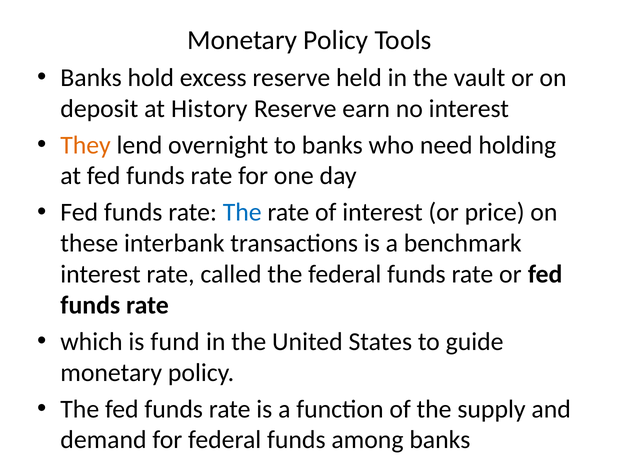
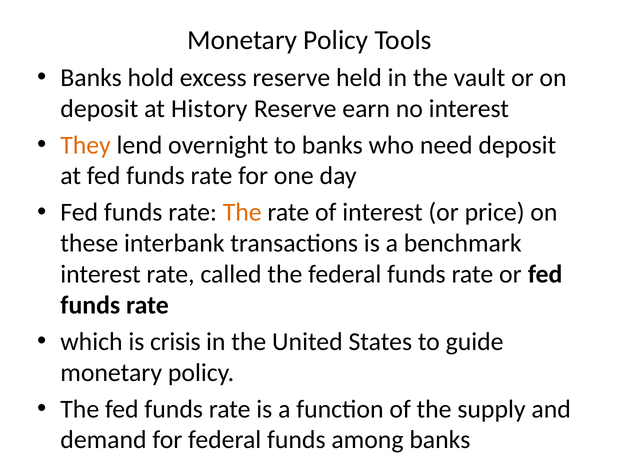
need holding: holding -> deposit (517, 145)
The colour: blue -> orange (242, 213)
fund: fund -> crisis (175, 342)
